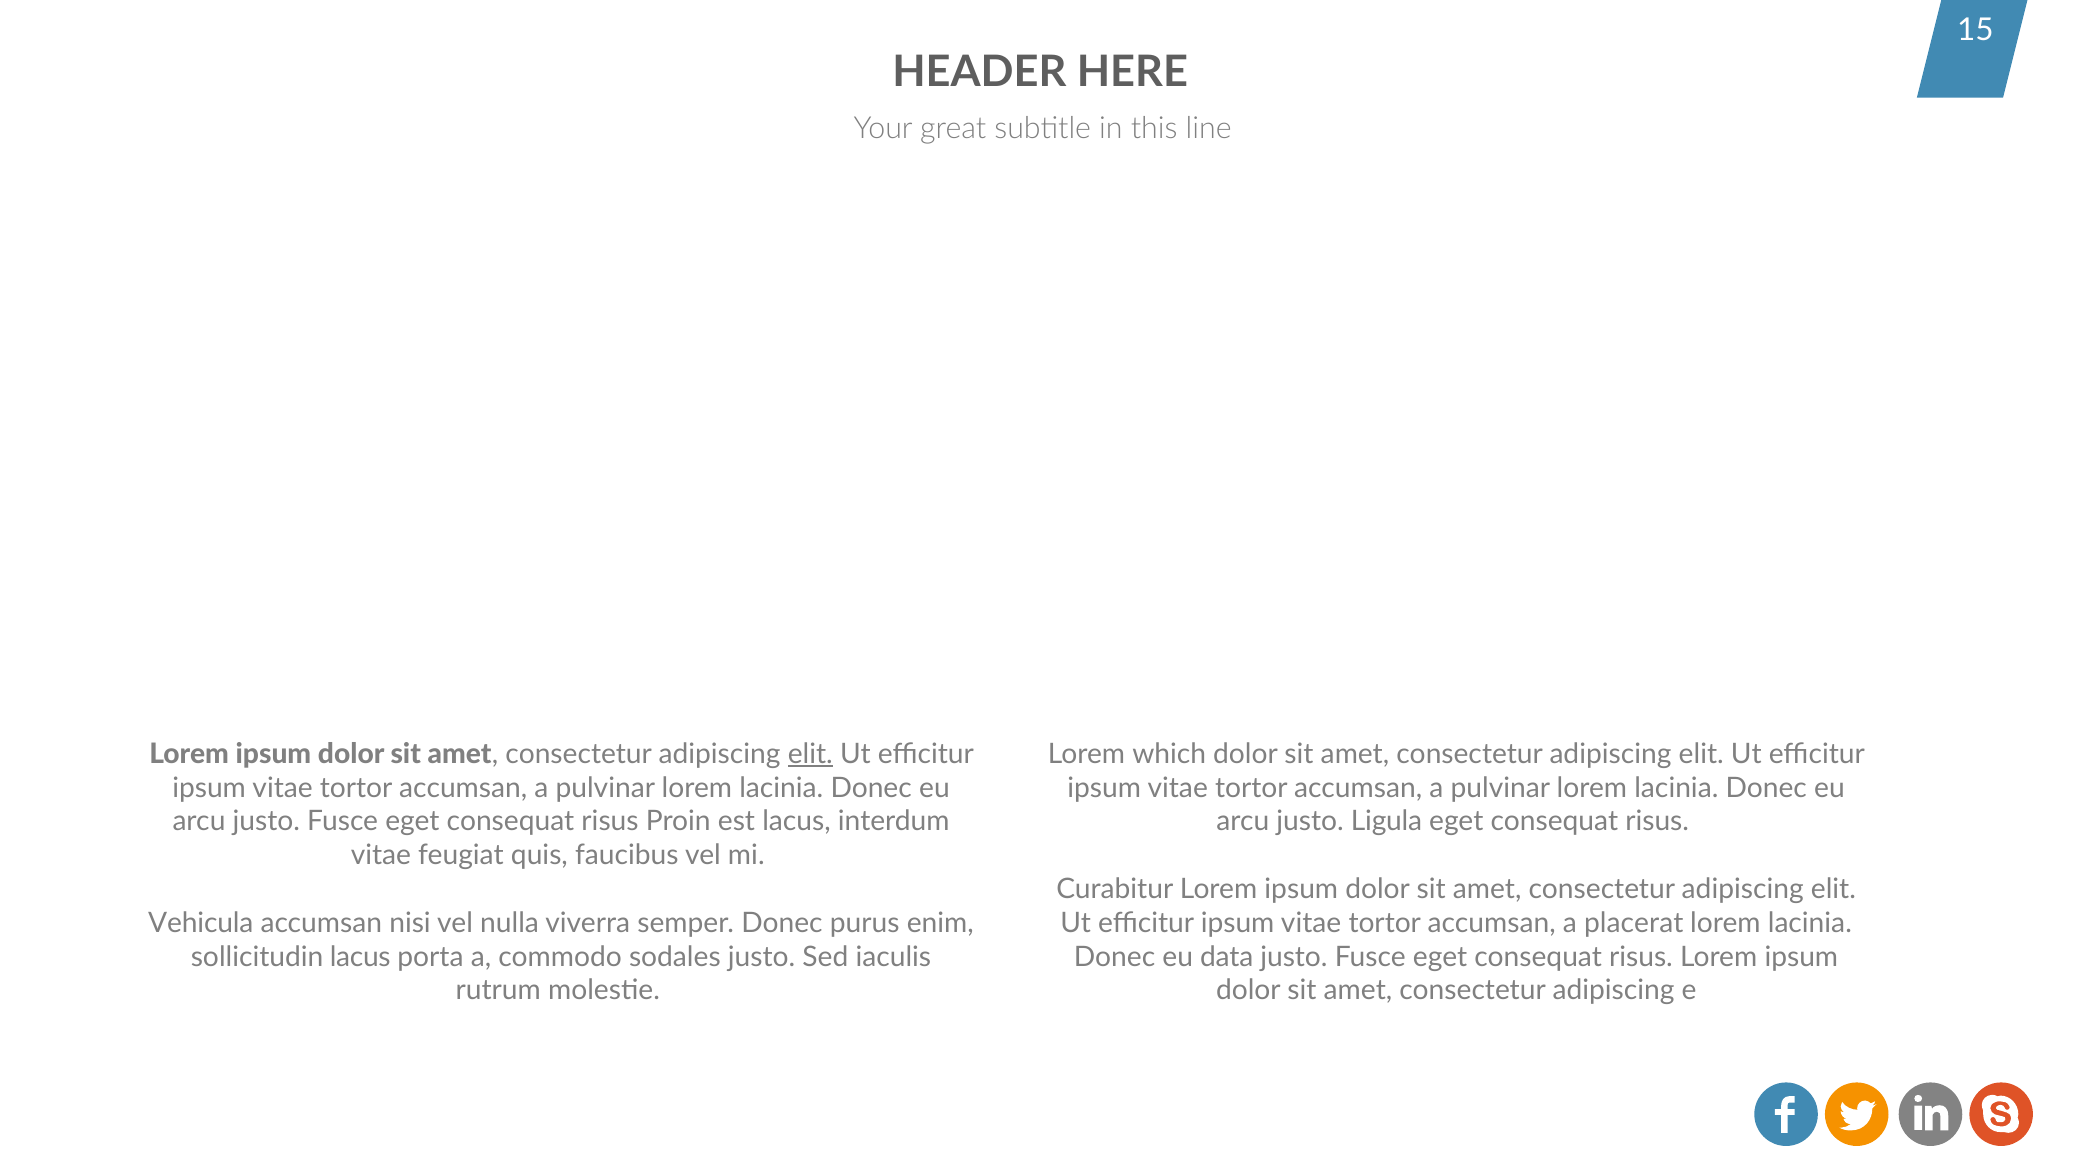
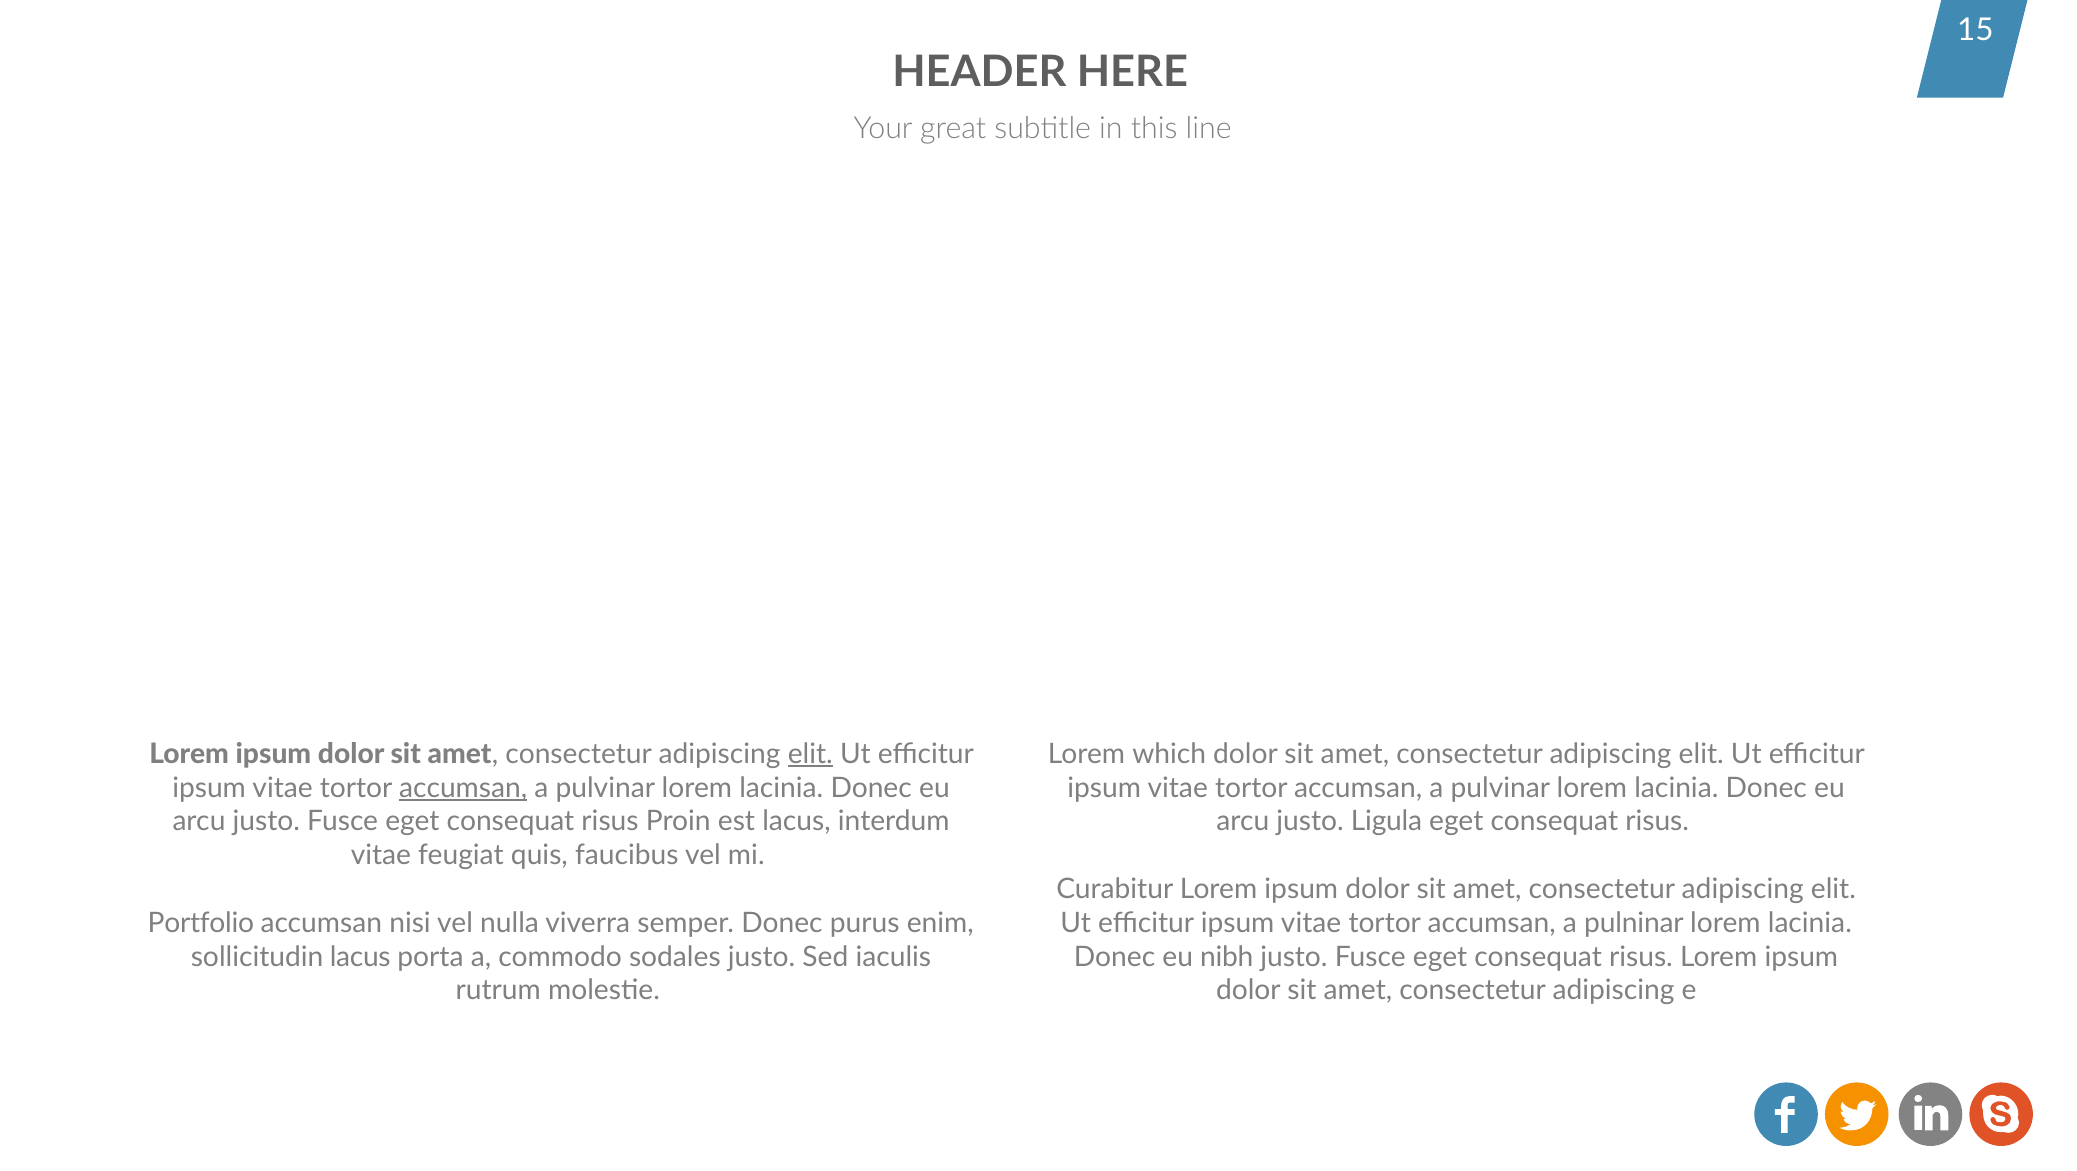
accumsan underline: none -> present (463, 788)
Vehicula: Vehicula -> Portfolio (201, 923)
placerat: placerat -> pulninar (1634, 923)
data: data -> nibh (1227, 957)
